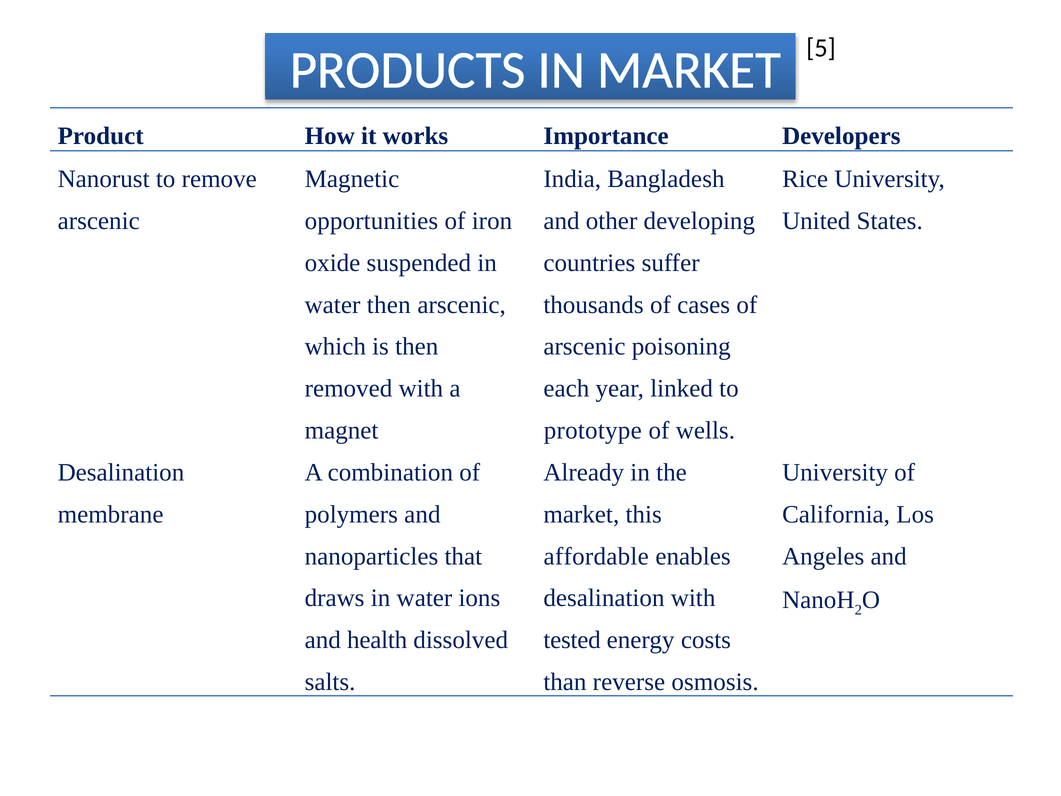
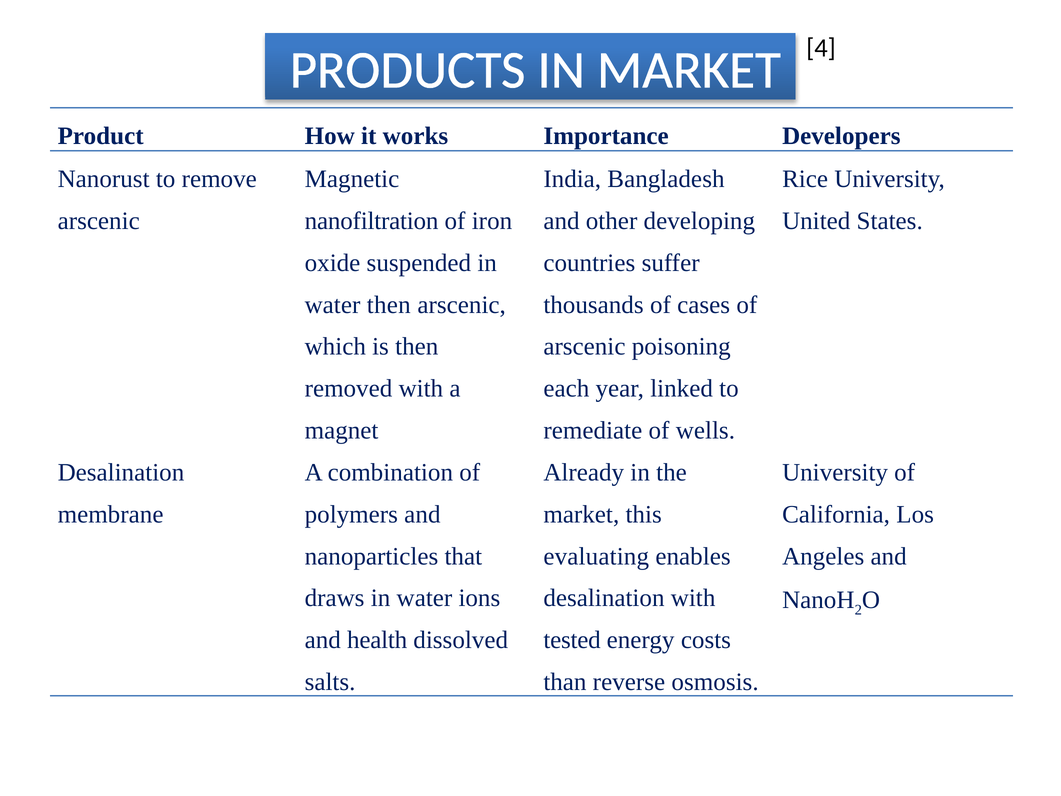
5: 5 -> 4 (821, 48)
opportunities: opportunities -> nanofiltration (372, 221)
prototype: prototype -> remediate (593, 430)
affordable: affordable -> evaluating (596, 556)
